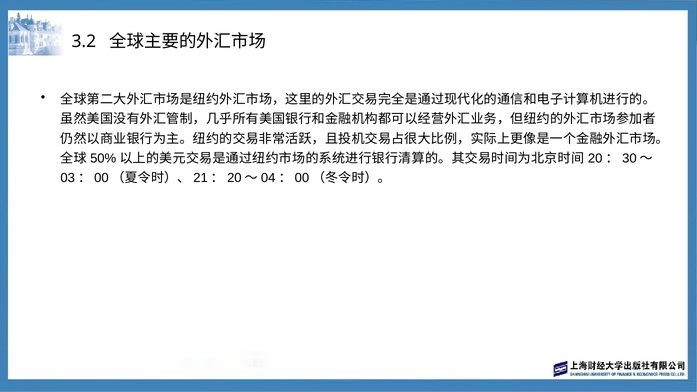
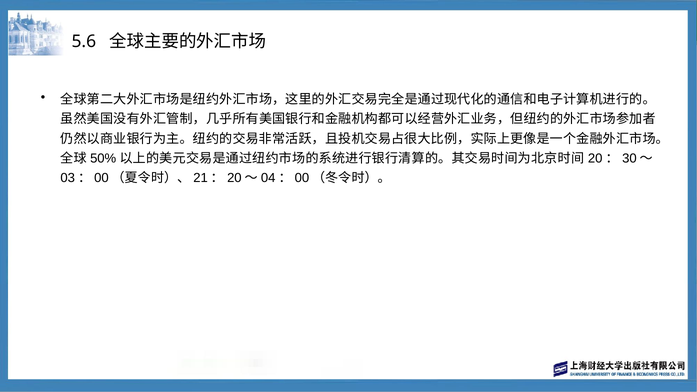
3.2: 3.2 -> 5.6 (84, 42)
